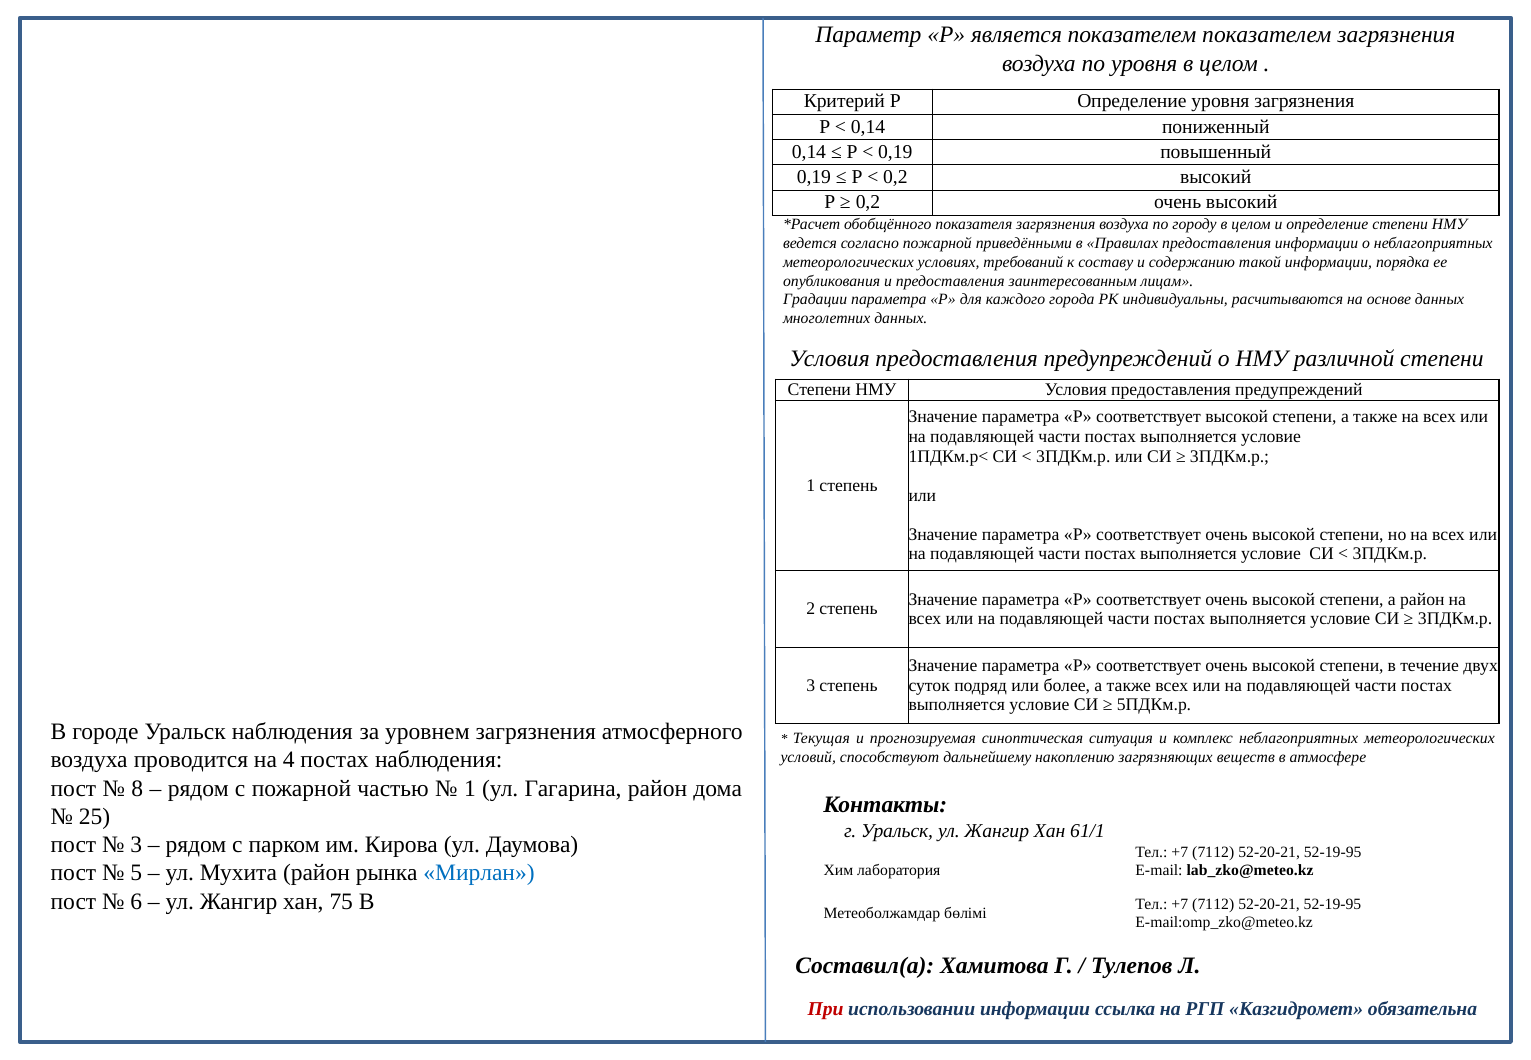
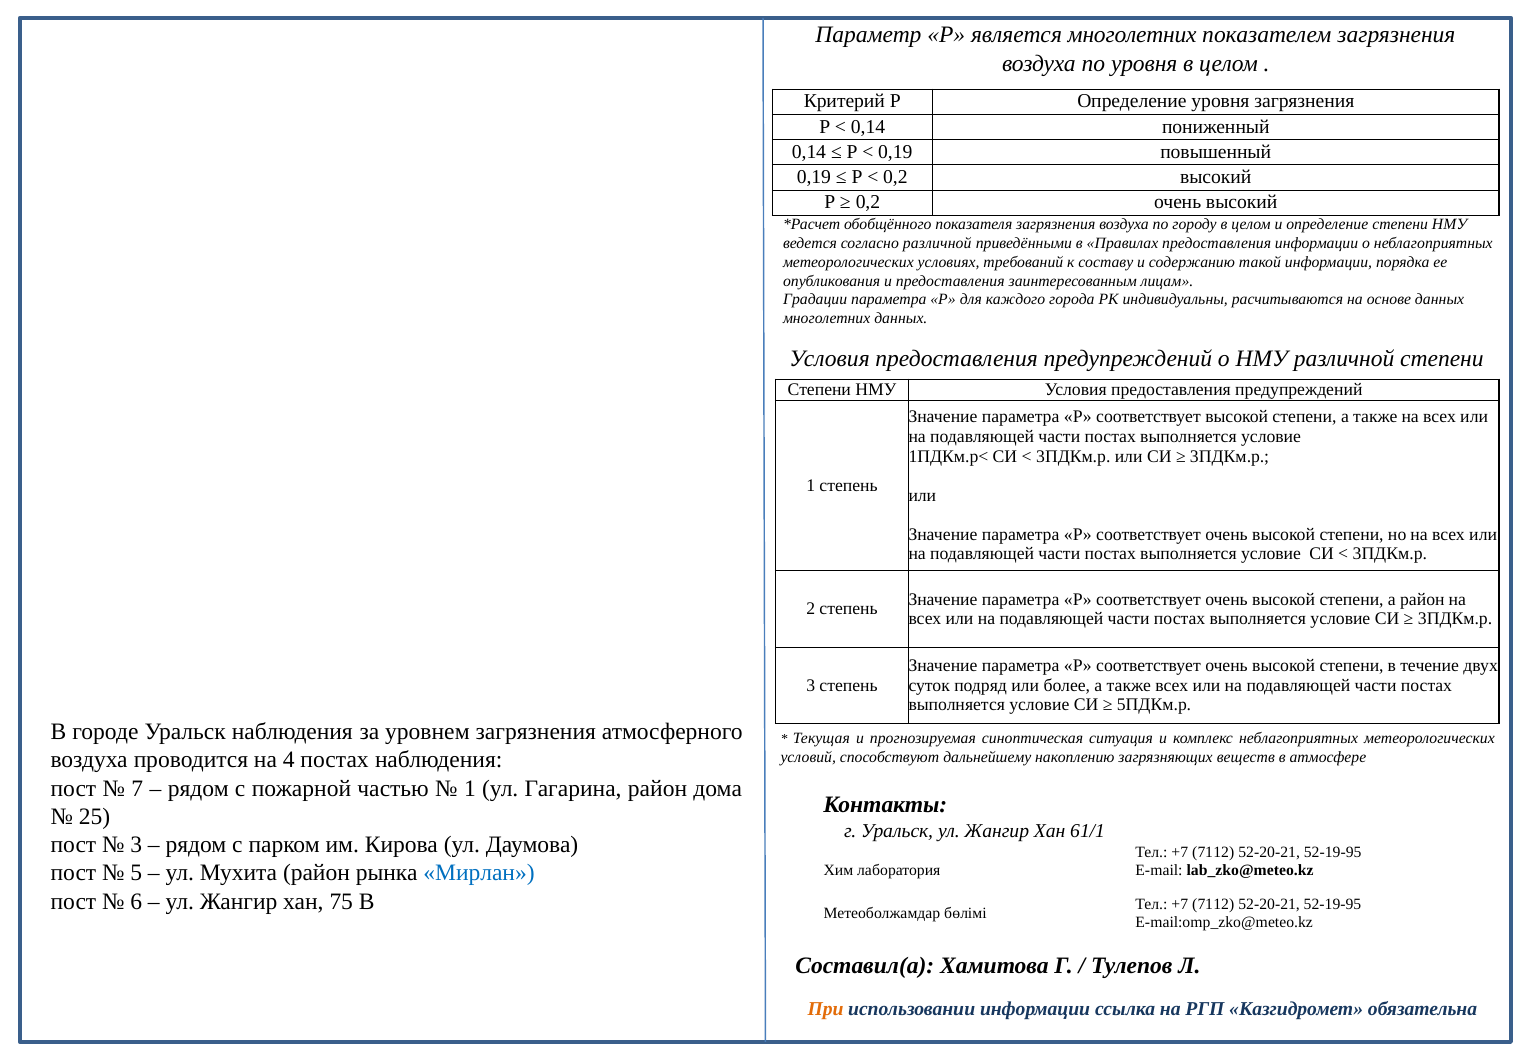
является показателем: показателем -> многолетних (1132, 35)
согласно пожарной: пожарной -> различной (937, 243)
8: 8 -> 7 (137, 788)
При colour: red -> orange (826, 1009)
